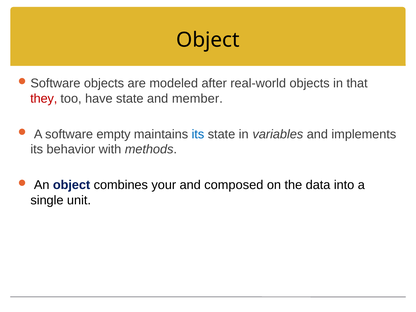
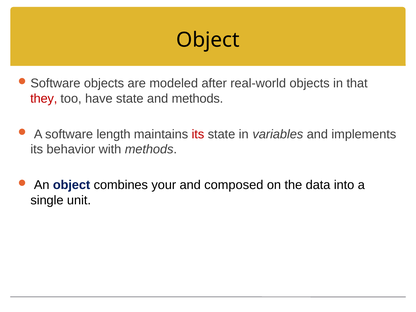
and member: member -> methods (197, 99)
empty: empty -> length (114, 134)
its colour: blue -> red (198, 134)
